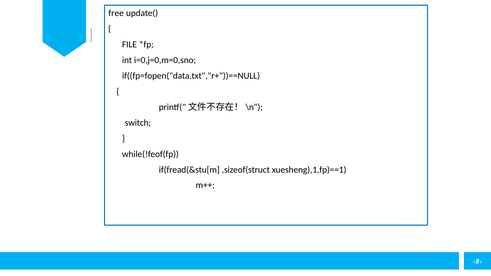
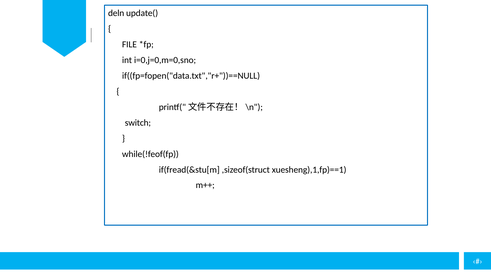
free: free -> deln (116, 13)
